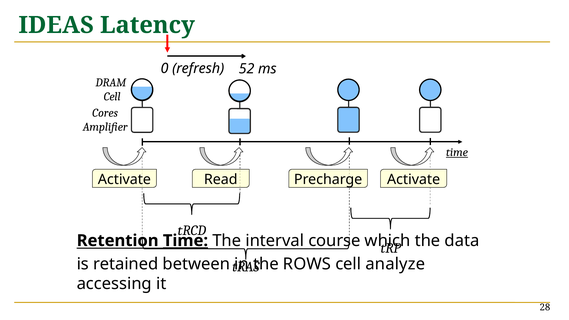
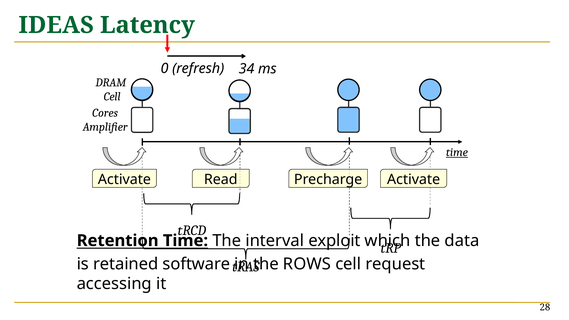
52: 52 -> 34 (247, 69)
Time underline: present -> none (185, 241)
course: course -> exploit (334, 241)
between: between -> software (196, 264)
analyze: analyze -> request (395, 264)
